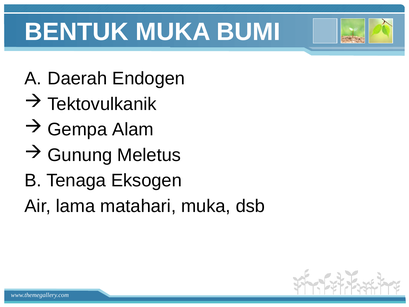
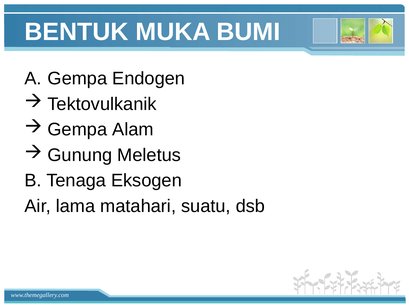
Daerah: Daerah -> Gempa (77, 79)
matahari muka: muka -> suatu (206, 206)
